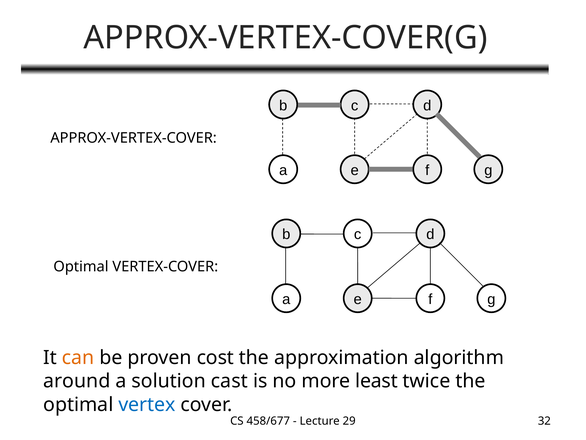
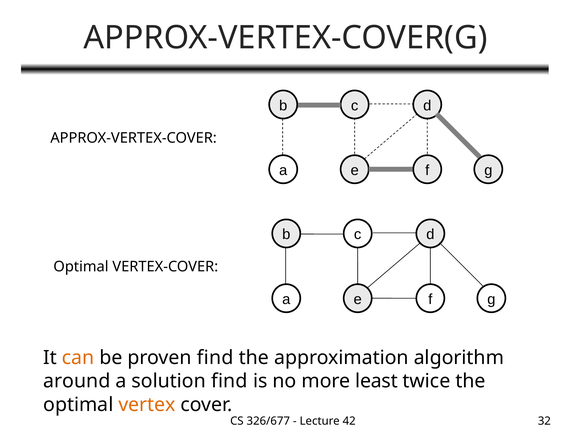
proven cost: cost -> find (215, 357)
solution cast: cast -> find (229, 381)
vertex colour: blue -> orange (147, 404)
458/677: 458/677 -> 326/677 (268, 421)
29: 29 -> 42 (349, 421)
